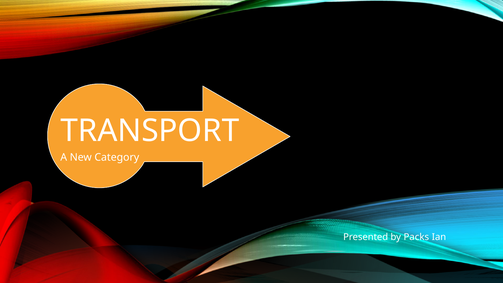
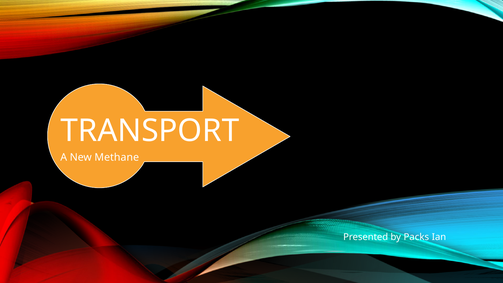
Category: Category -> Methane (117, 157)
